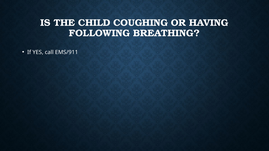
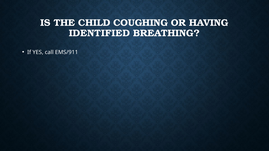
FOLLOWING: FOLLOWING -> IDENTIFIED (99, 33)
